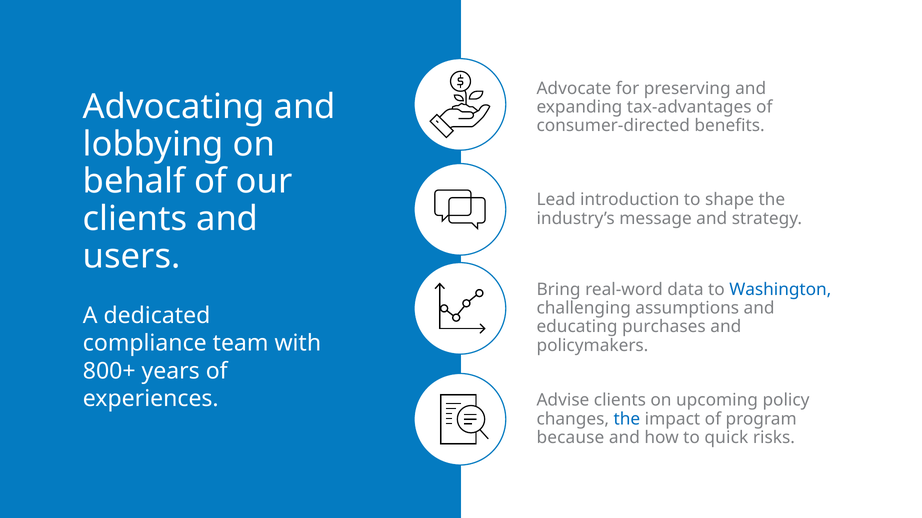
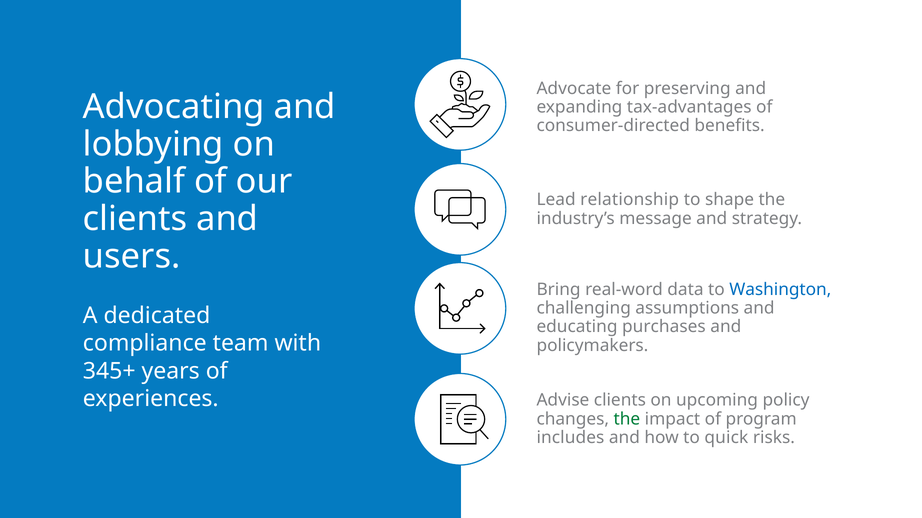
introduction: introduction -> relationship (630, 200)
800+: 800+ -> 345+ (109, 371)
the colour: blue -> green (627, 419)
because: because -> includes (570, 438)
